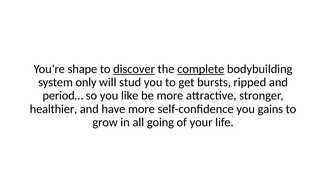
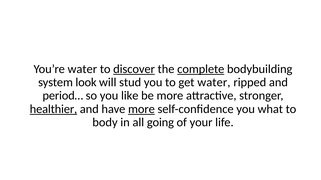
You’re shape: shape -> water (82, 69)
only: only -> look (86, 83)
get bursts: bursts -> water (214, 83)
healthier underline: none -> present (53, 109)
more underline: none -> present (141, 109)
gains: gains -> what (270, 109)
grow: grow -> body (105, 123)
